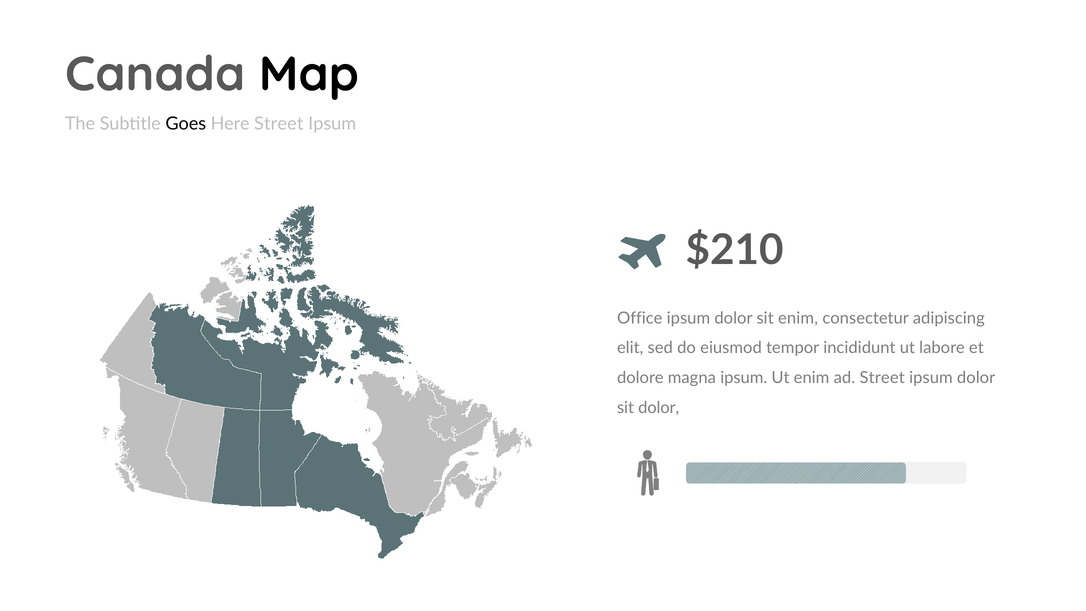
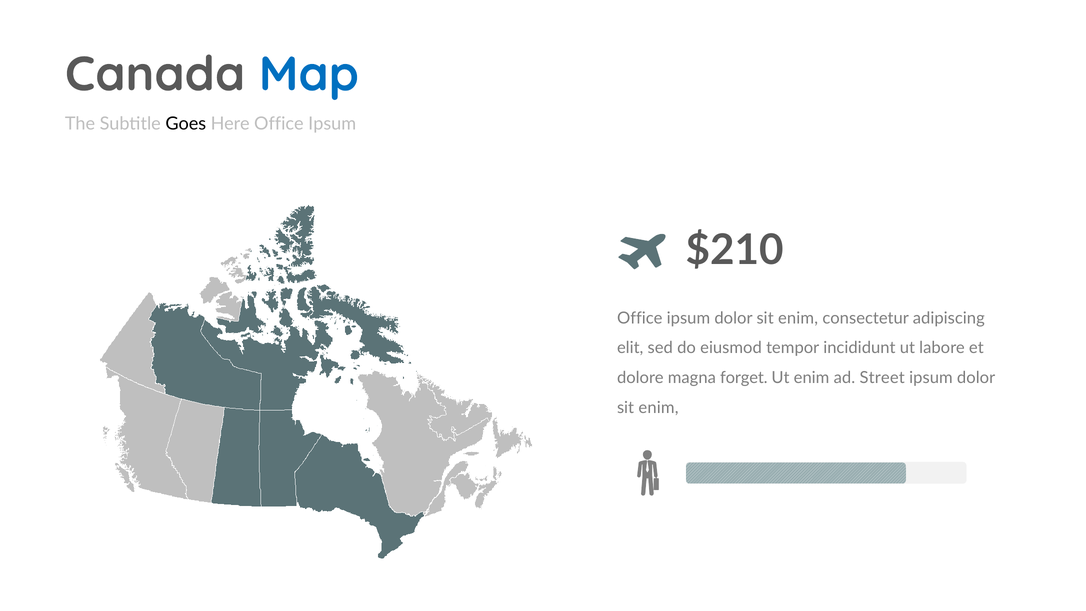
Map colour: black -> blue (309, 74)
Here Street: Street -> Office (279, 124)
magna ipsum: ipsum -> forget (744, 378)
dolor: dolor -> enim (658, 408)
